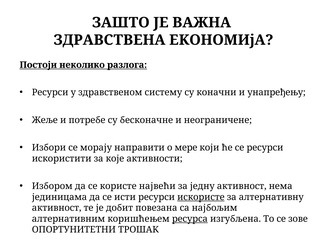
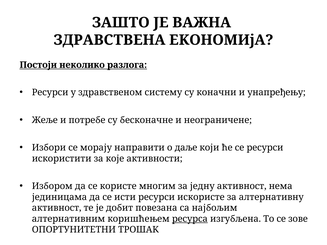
мере: мере -> даље (186, 148)
највећи: највећи -> многим (157, 186)
искористе underline: present -> none (201, 197)
